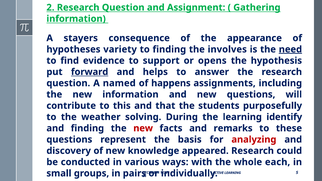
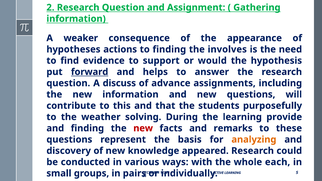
stayers: stayers -> weaker (81, 38)
variety: variety -> actions (120, 49)
need underline: present -> none (290, 49)
opens: opens -> would (212, 61)
named: named -> discuss (119, 83)
happens: happens -> advance (171, 83)
identify: identify -> provide (284, 117)
analyzing colour: red -> orange (254, 140)
